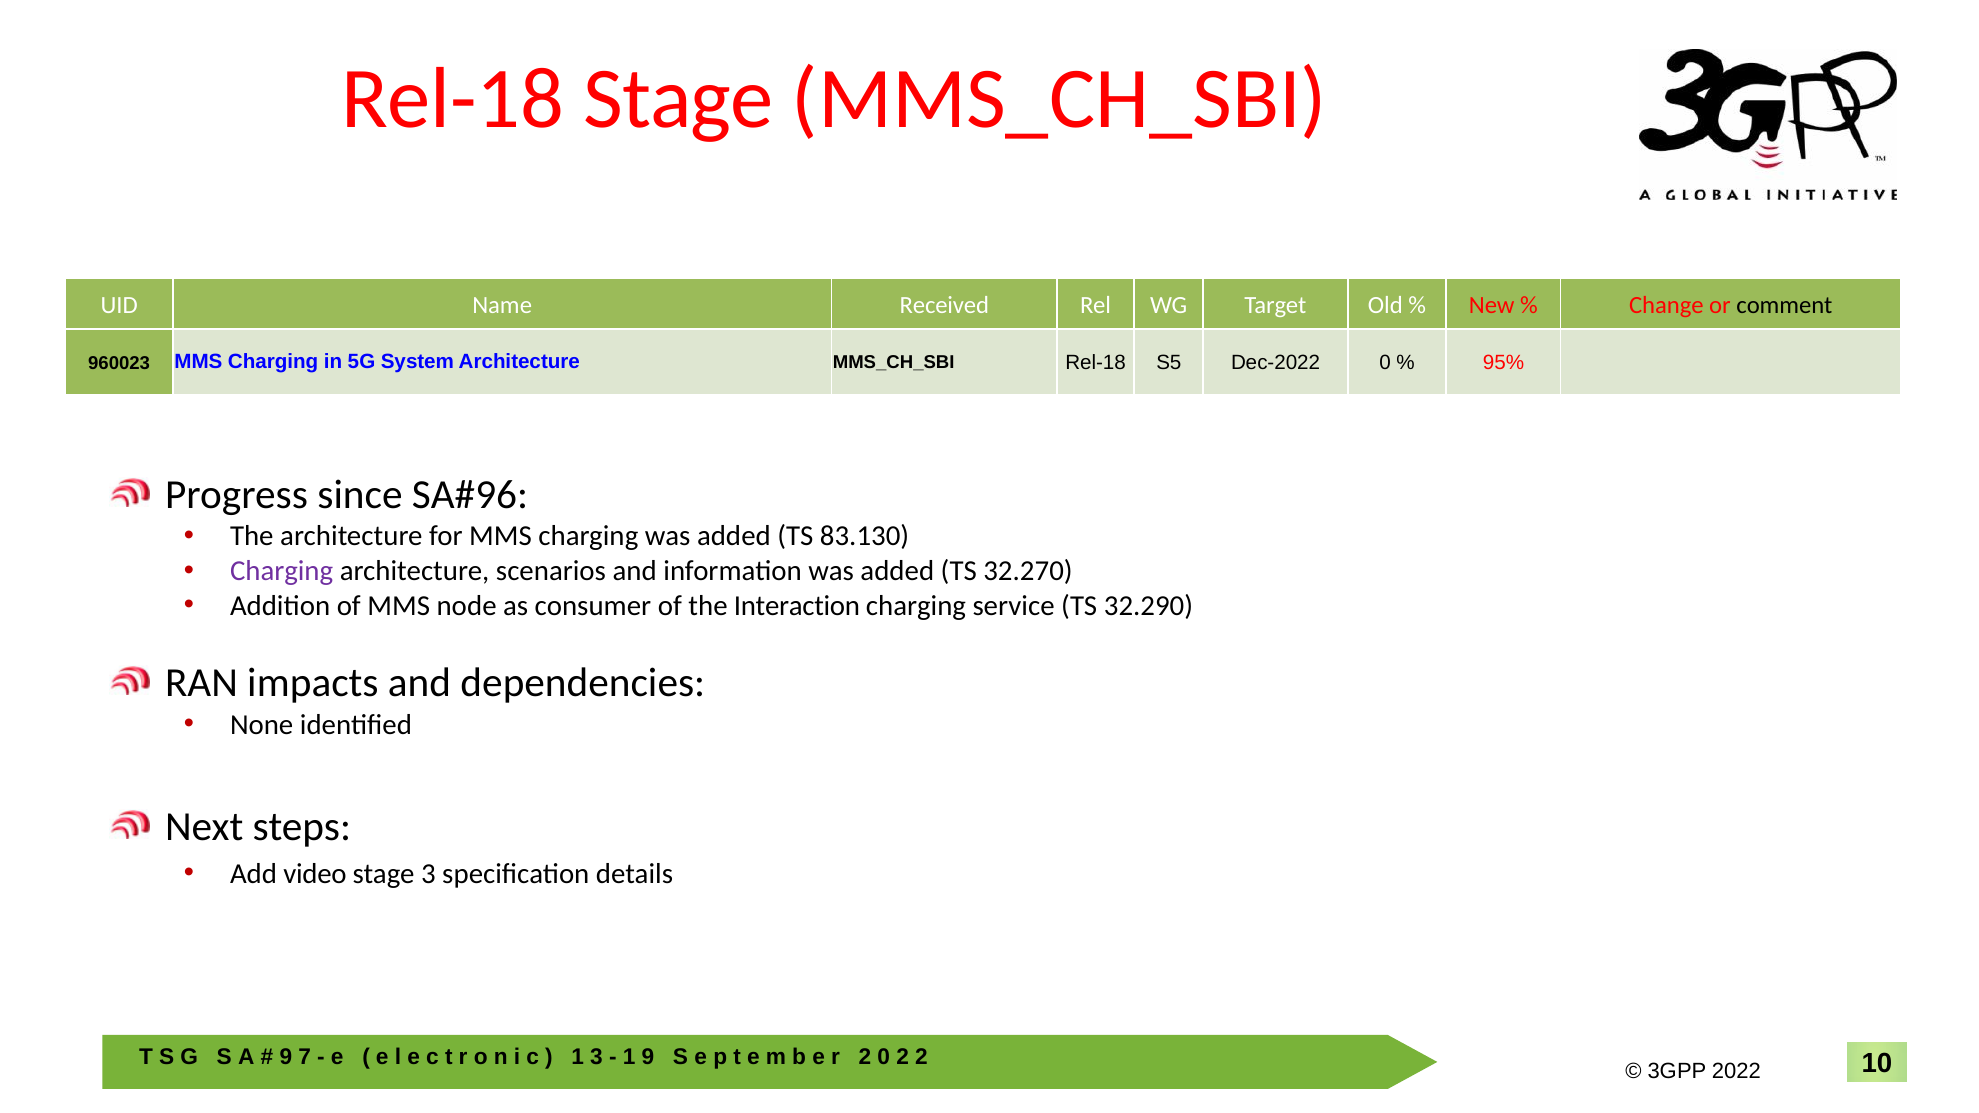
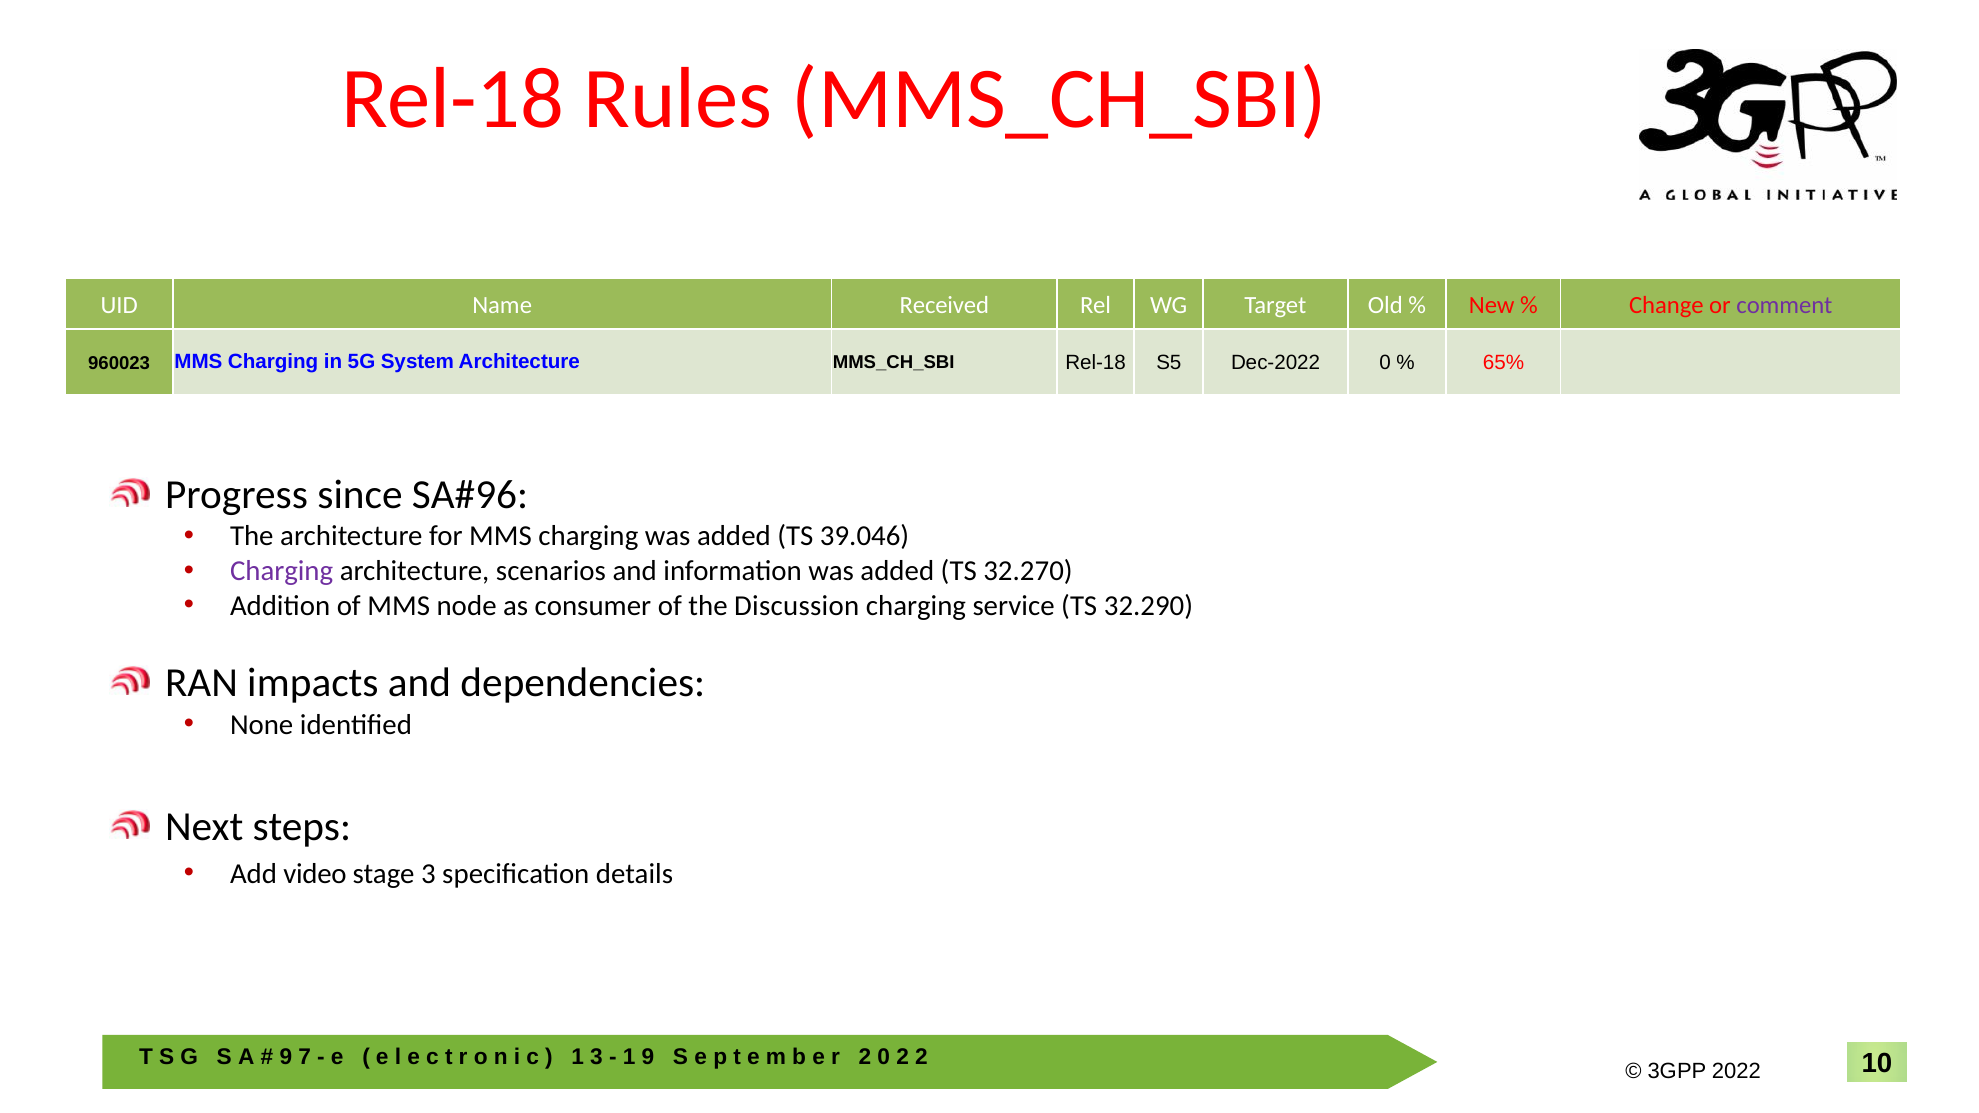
Rel-18 Stage: Stage -> Rules (678, 99)
comment colour: black -> purple (1784, 305)
95%: 95% -> 65% (1504, 363)
83.130: 83.130 -> 39.046 (865, 537)
Interaction: Interaction -> Discussion (797, 606)
